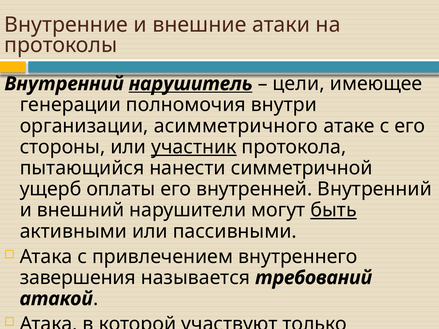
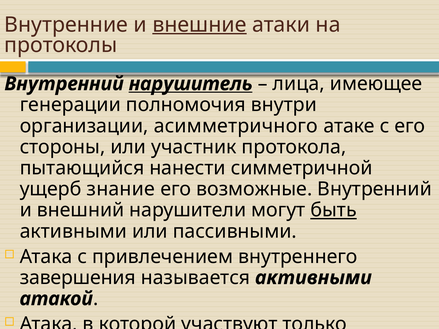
внешние underline: none -> present (199, 25)
цели: цели -> лица (299, 84)
участник underline: present -> none (194, 147)
оплаты: оплаты -> знание (121, 189)
внутренней: внутренней -> возможные (254, 189)
требований: требований -> активными (313, 278)
